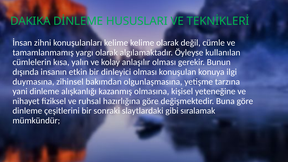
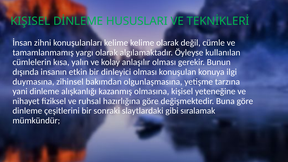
DAKIKA: DAKIKA -> KIŞISEL (30, 21)
